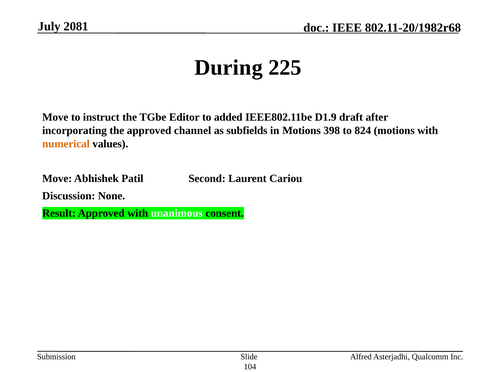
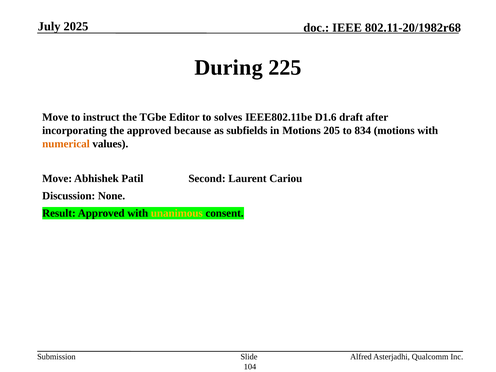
2081: 2081 -> 2025 (76, 26)
added: added -> solves (228, 117)
D1.9: D1.9 -> D1.6 (326, 117)
channel: channel -> because (193, 131)
398: 398 -> 205 (332, 131)
824: 824 -> 834 (363, 131)
unanimous colour: white -> yellow (177, 213)
